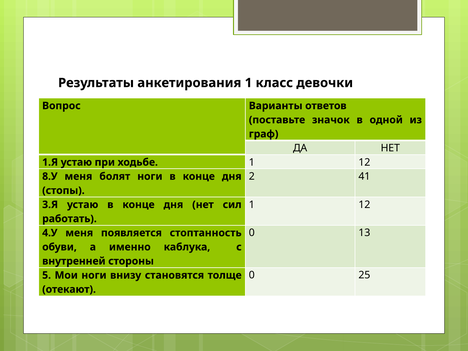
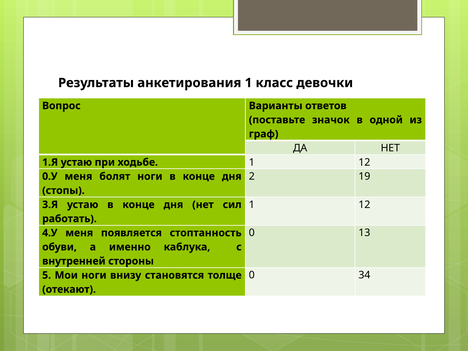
41: 41 -> 19 (364, 176)
8.У: 8.У -> 0.У (50, 176)
25: 25 -> 34 (364, 275)
